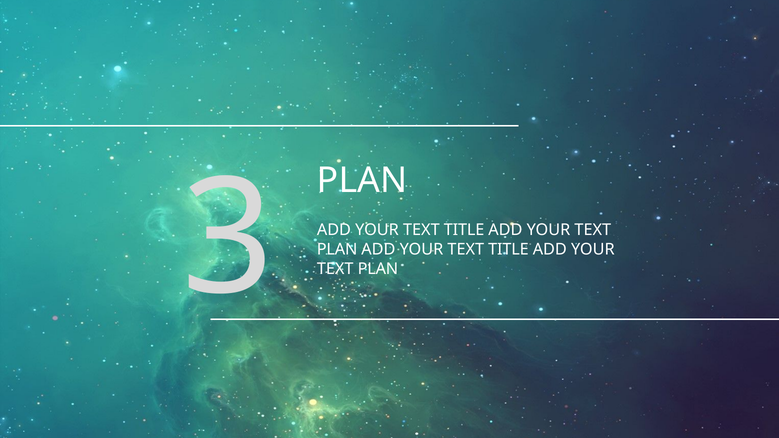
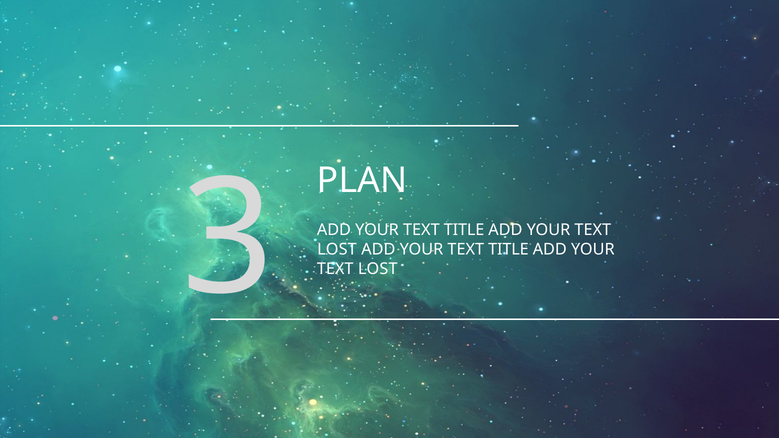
PLAN: PLAN -> LOST (337, 250)
PLAN: PLAN -> LOST (378, 269)
